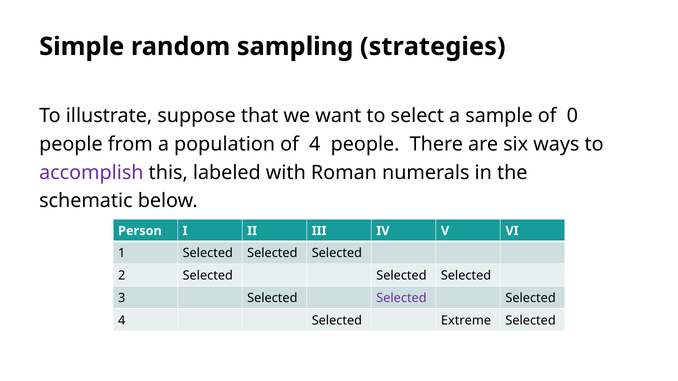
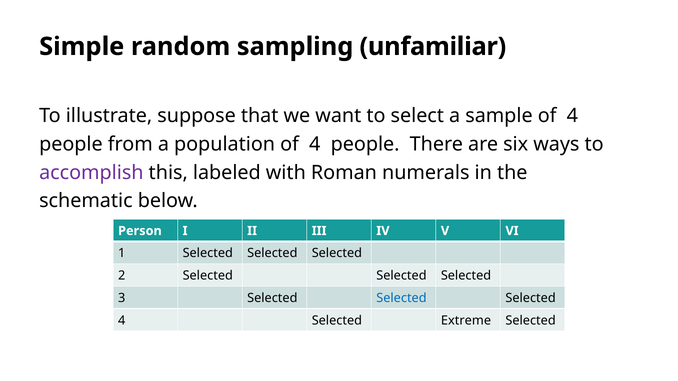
strategies: strategies -> unfamiliar (433, 47)
sample of 0: 0 -> 4 (572, 116)
Selected colour: purple -> blue (401, 298)
